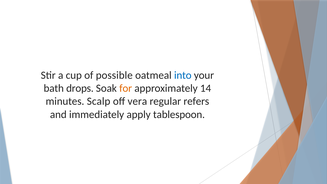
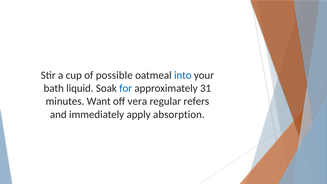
drops: drops -> liquid (80, 88)
for colour: orange -> blue (126, 88)
14: 14 -> 31 (206, 88)
Scalp: Scalp -> Want (99, 101)
tablespoon: tablespoon -> absorption (179, 114)
